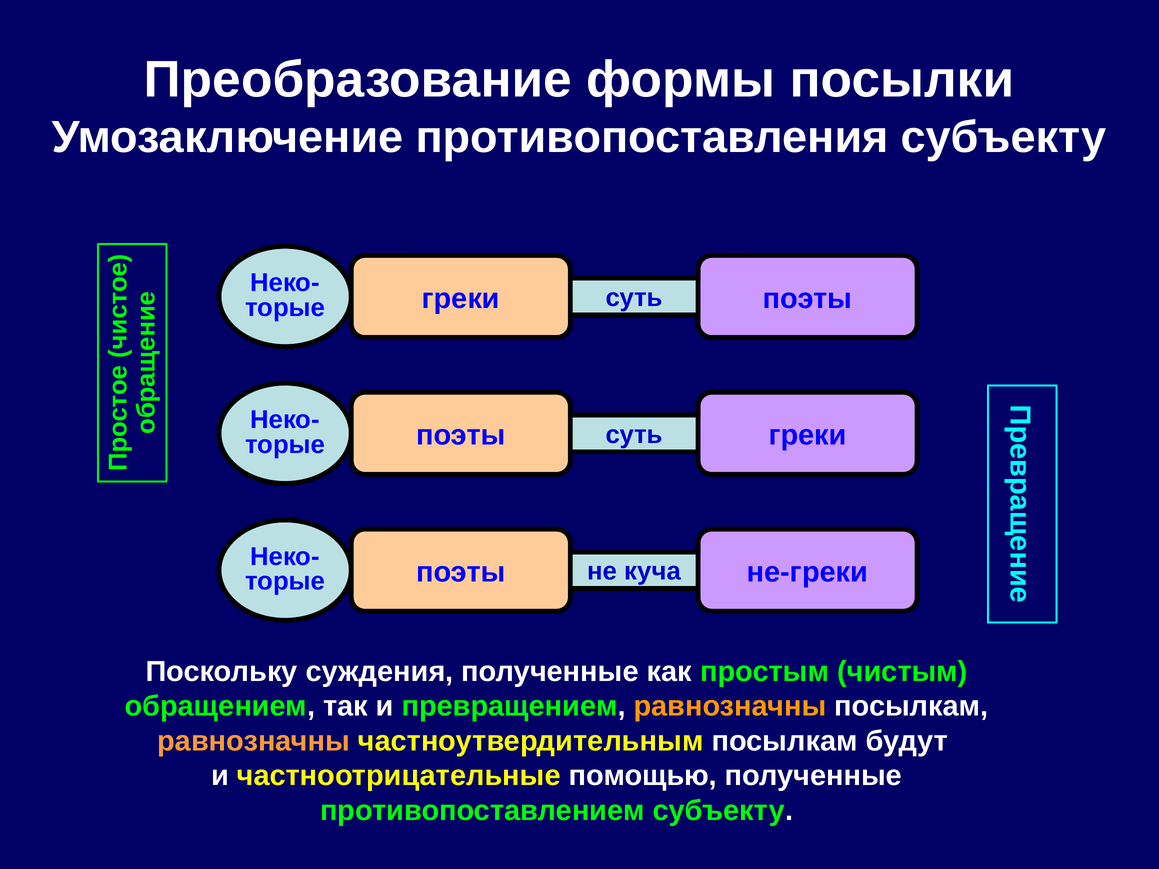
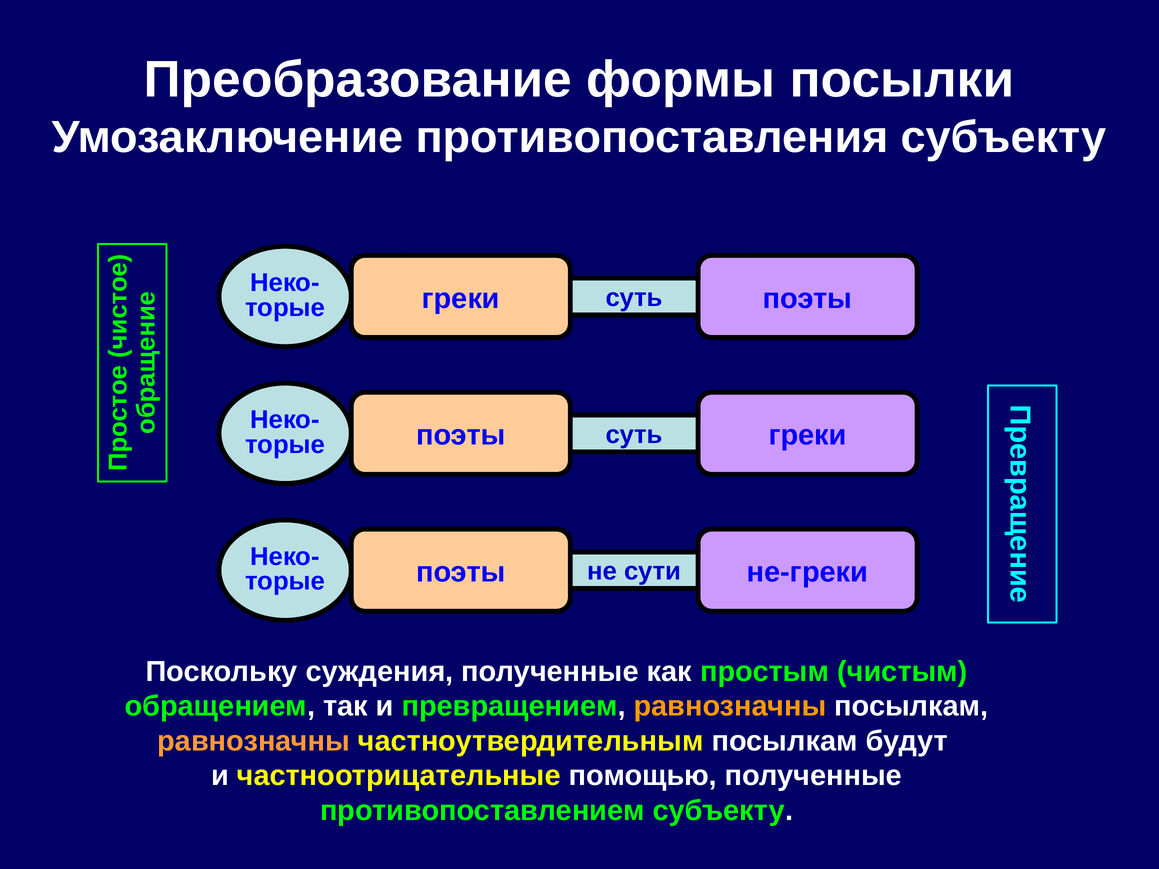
куча: куча -> сути (653, 572)
